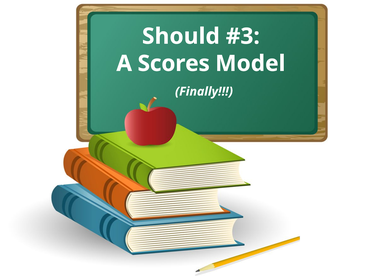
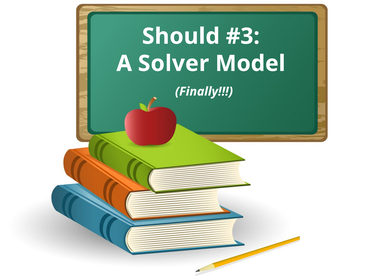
Scores: Scores -> Solver (173, 64)
